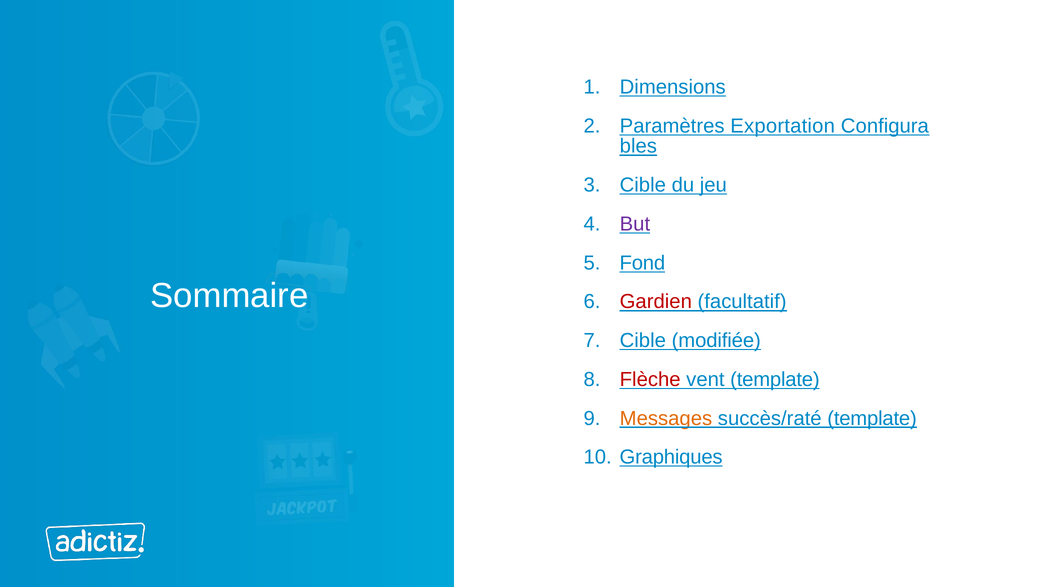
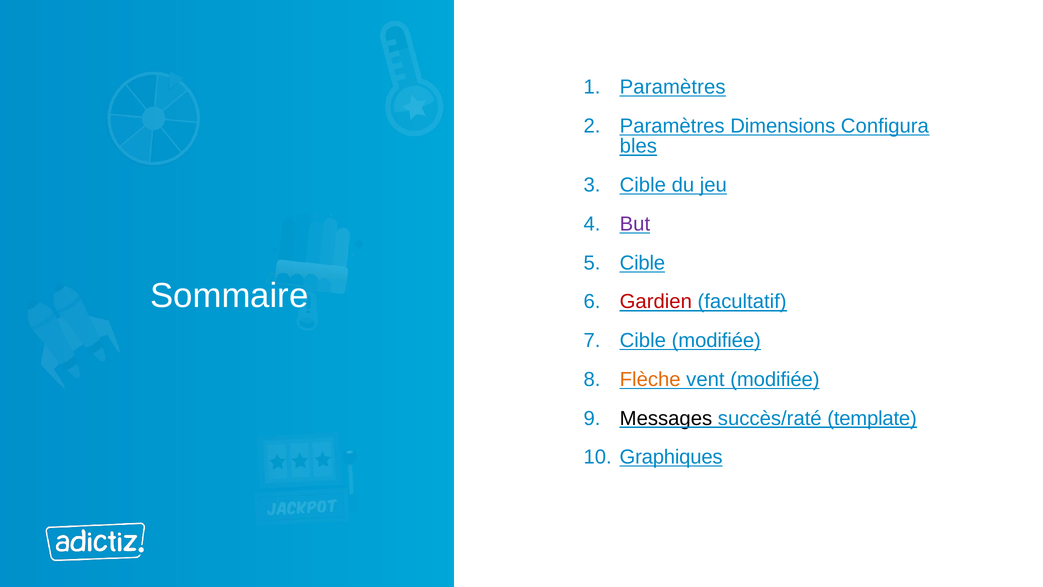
Dimensions: Dimensions -> Paramètres (673, 87)
Exportation: Exportation -> Dimensions (783, 126)
Fond: Fond -> Cible (642, 263)
Flèche colour: red -> orange (650, 379)
vent template: template -> modifiée (775, 379)
Messages colour: orange -> black (666, 418)
